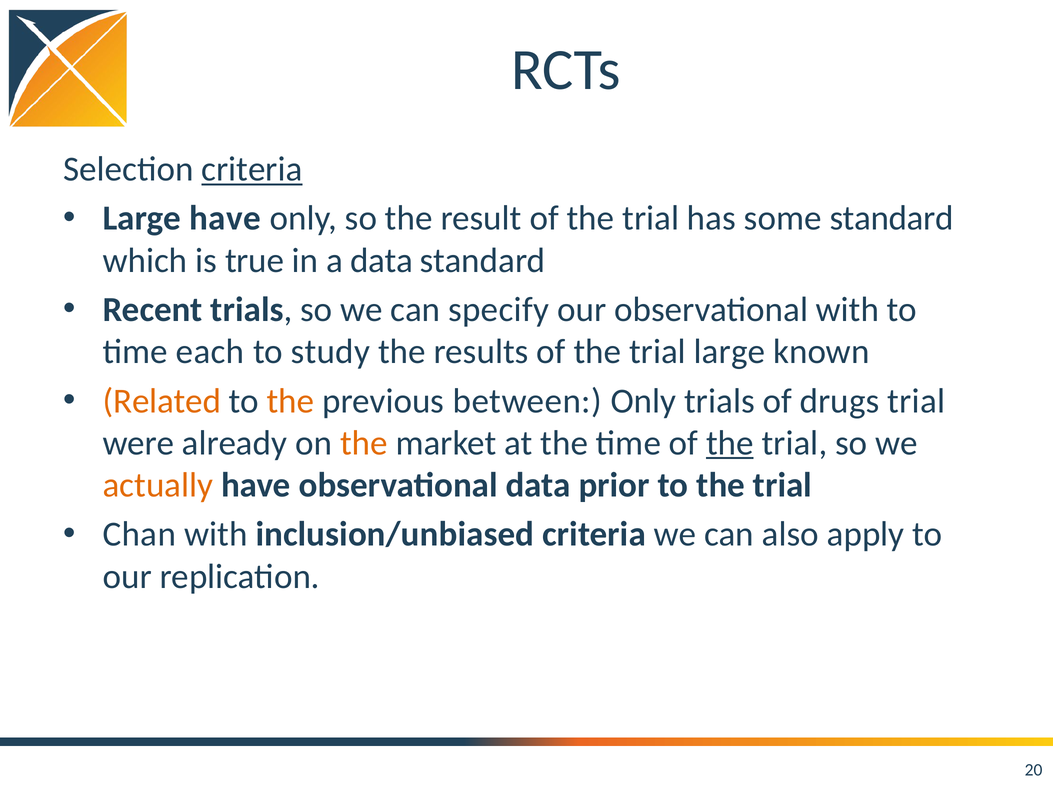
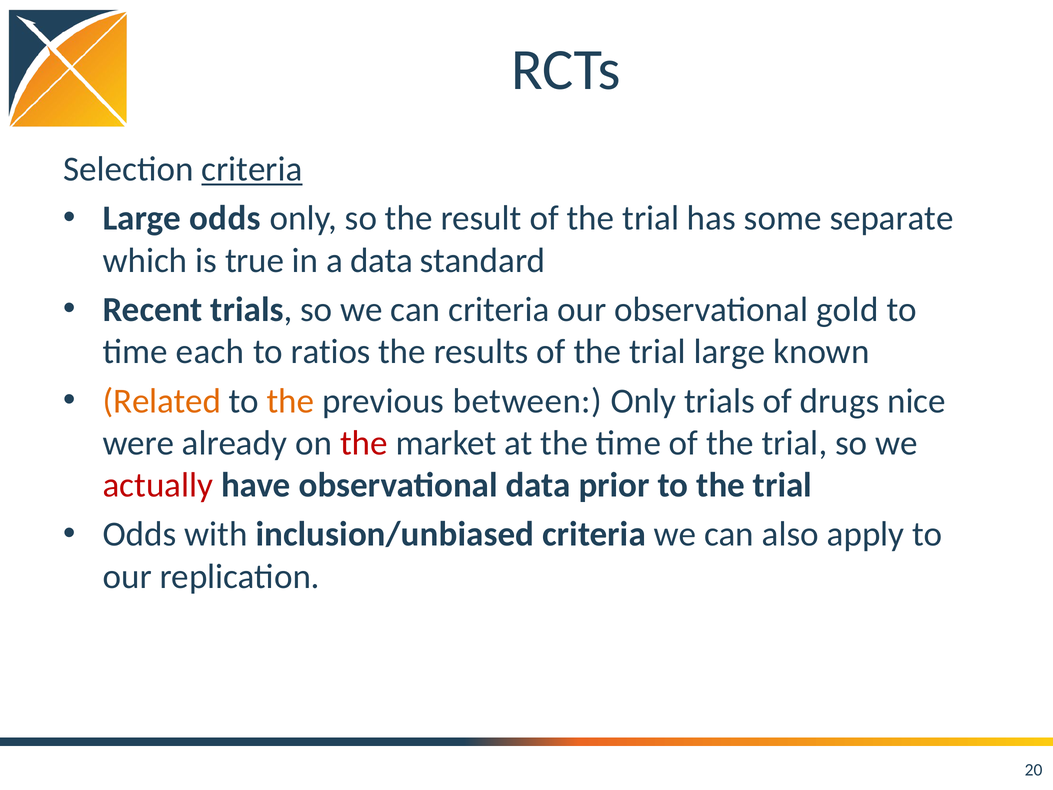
Large have: have -> odds (225, 218)
some standard: standard -> separate (892, 218)
can specify: specify -> criteria (499, 310)
observational with: with -> gold (847, 310)
study: study -> ratios (331, 352)
drugs trial: trial -> nice (916, 401)
the colour: orange -> red (364, 443)
the underline: present -> none (730, 443)
actually colour: orange -> red (158, 485)
Chan: Chan -> Odds (140, 534)
